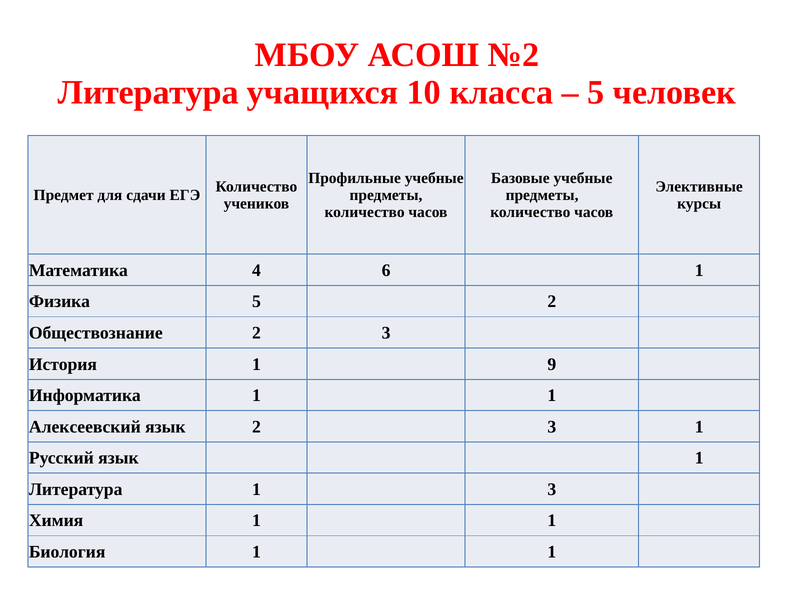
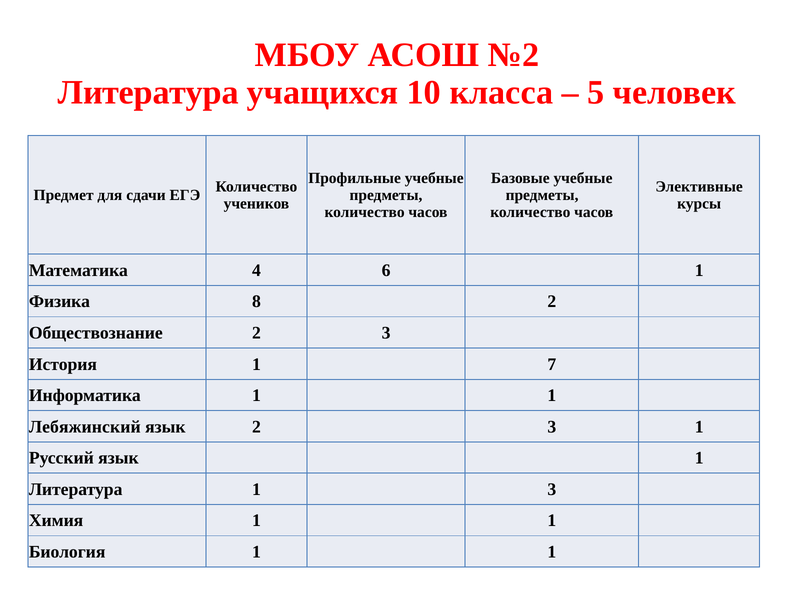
Физика 5: 5 -> 8 (257, 301)
9: 9 -> 7 (552, 364)
Алексеевский: Алексеевский -> Лебяжинский (85, 426)
